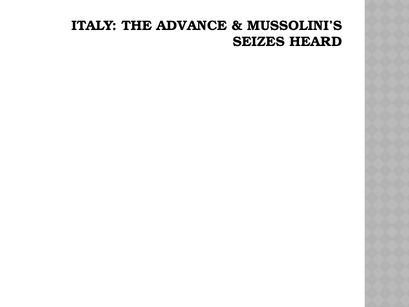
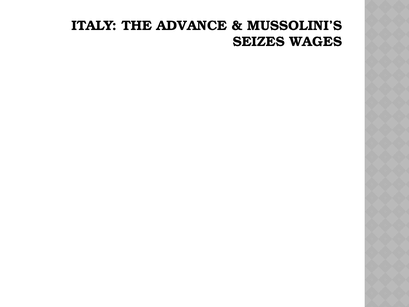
HEARD: HEARD -> WAGES (316, 41)
